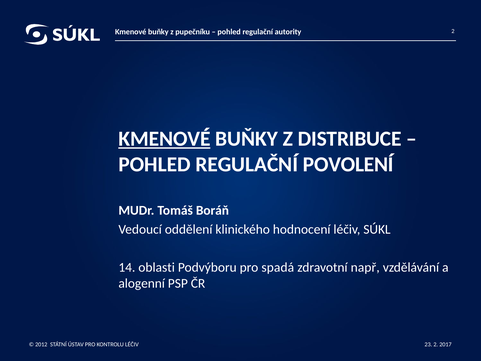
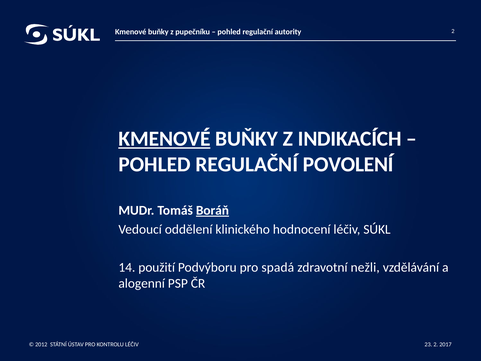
DISTRIBUCE: DISTRIBUCE -> INDIKACÍCH (350, 139)
Boráň underline: none -> present (212, 210)
oblasti: oblasti -> použití (157, 267)
např: např -> nežli (365, 267)
